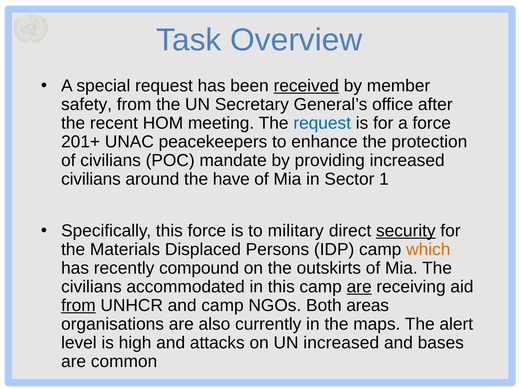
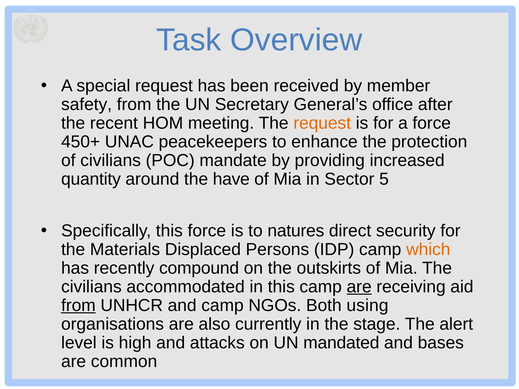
received underline: present -> none (306, 86)
request colour: blue -> orange (322, 123)
201+: 201+ -> 450+ (81, 142)
civilians: civilians -> quantity (91, 179)
1: 1 -> 5 (384, 179)
military: military -> natures (296, 231)
security underline: present -> none (406, 231)
areas: areas -> using (368, 306)
maps: maps -> stage (377, 324)
UN increased: increased -> mandated (341, 343)
